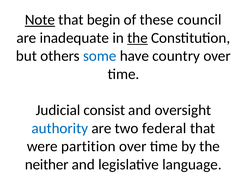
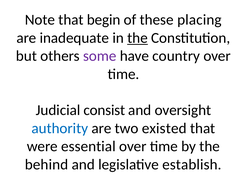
Note underline: present -> none (40, 20)
council: council -> placing (199, 20)
some colour: blue -> purple (100, 56)
federal: federal -> existed (164, 128)
partition: partition -> essential (88, 147)
neither: neither -> behind (47, 165)
language: language -> establish (192, 165)
